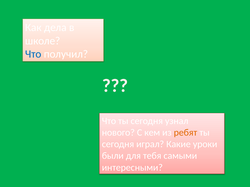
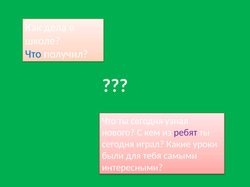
ребят colour: orange -> purple (186, 133)
